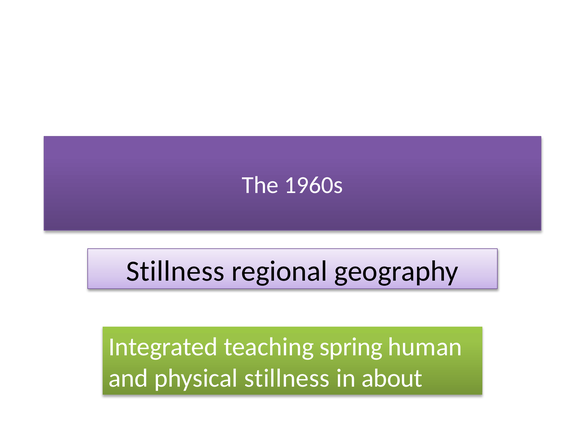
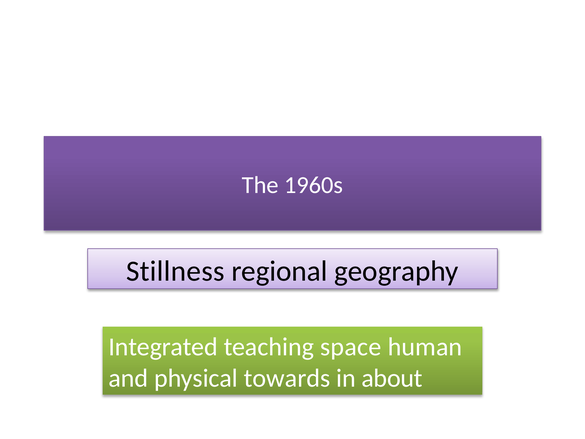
spring: spring -> space (351, 347)
physical stillness: stillness -> towards (287, 378)
